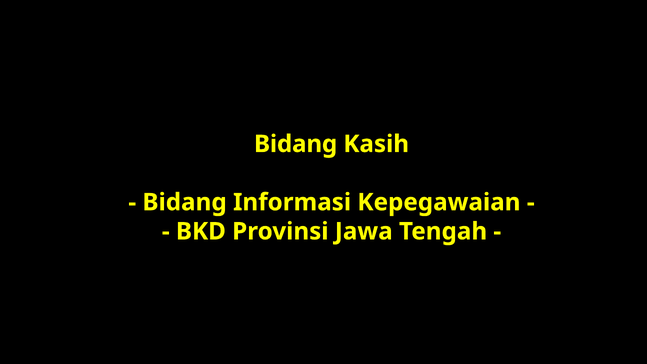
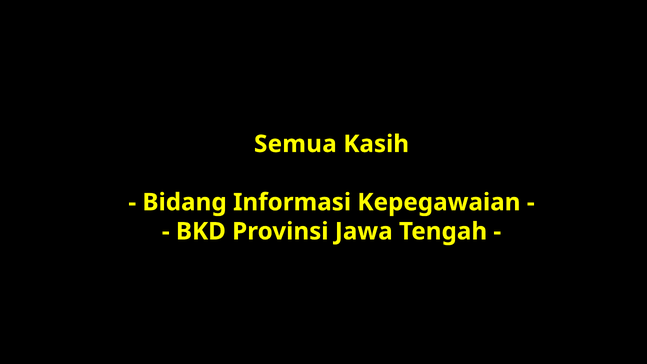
Bidang: Bidang -> Semua (295, 144)
